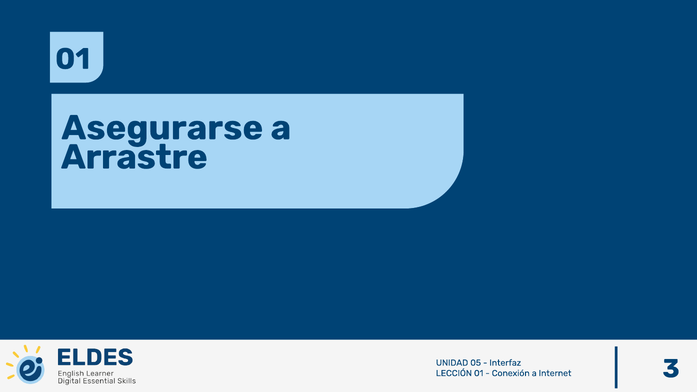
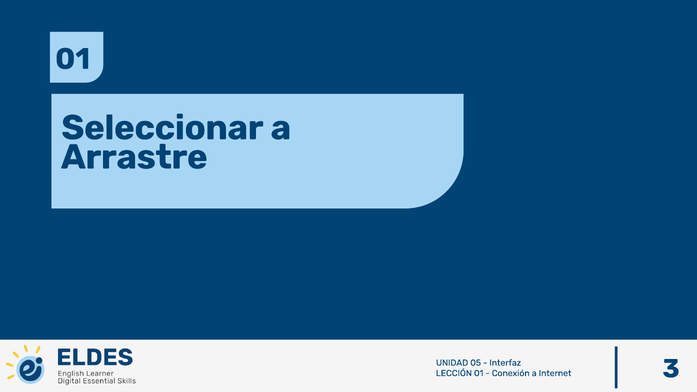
Asegurarse: Asegurarse -> Seleccionar (162, 128)
